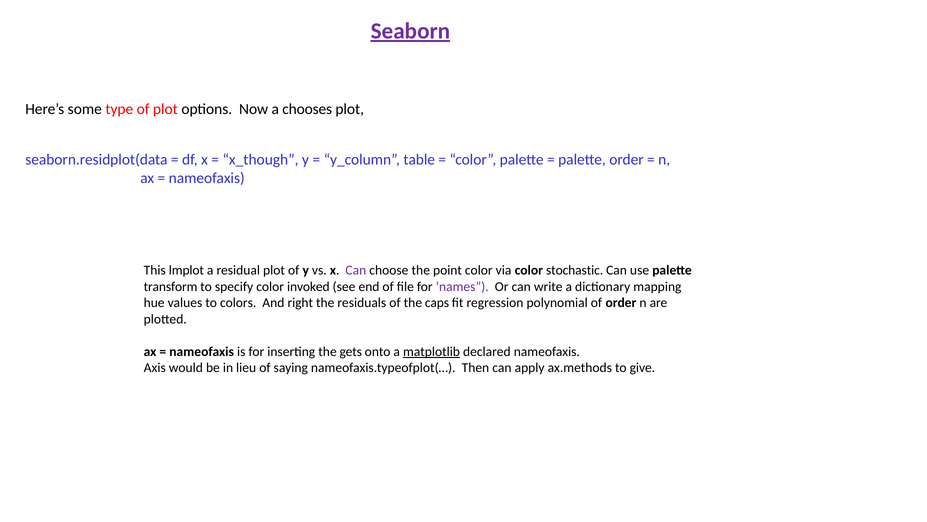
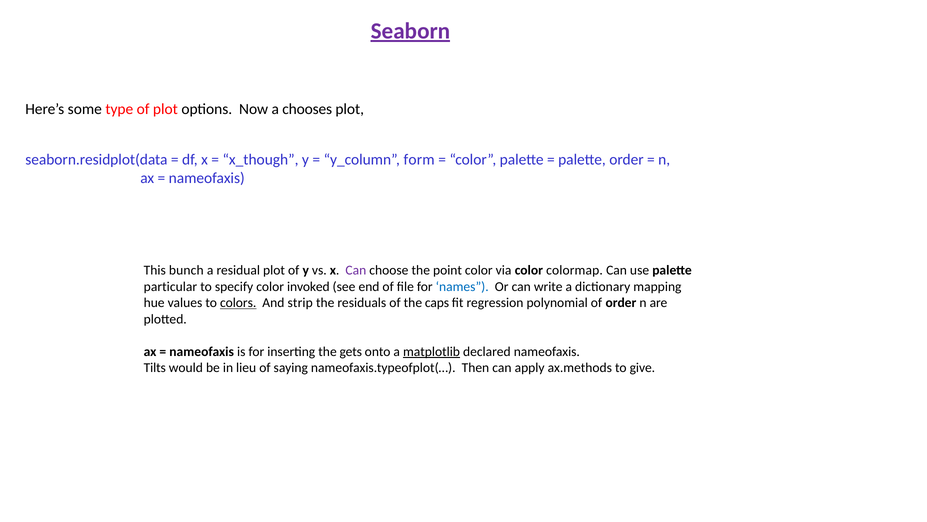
table: table -> form (419, 159)
lmplot: lmplot -> bunch (186, 270)
stochastic: stochastic -> colormap (574, 270)
transform: transform -> particular (170, 286)
names colour: purple -> blue (462, 286)
colors underline: none -> present (238, 303)
right: right -> strip (300, 303)
Axis: Axis -> Tilts (155, 368)
